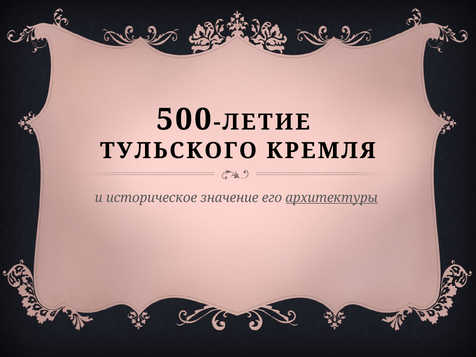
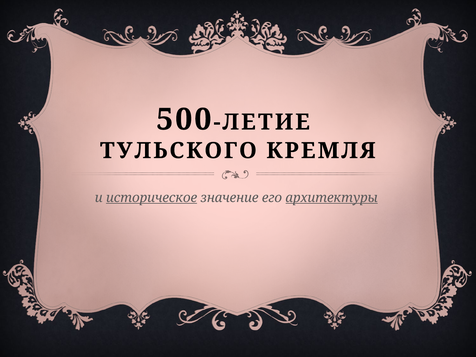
историческое underline: none -> present (152, 198)
